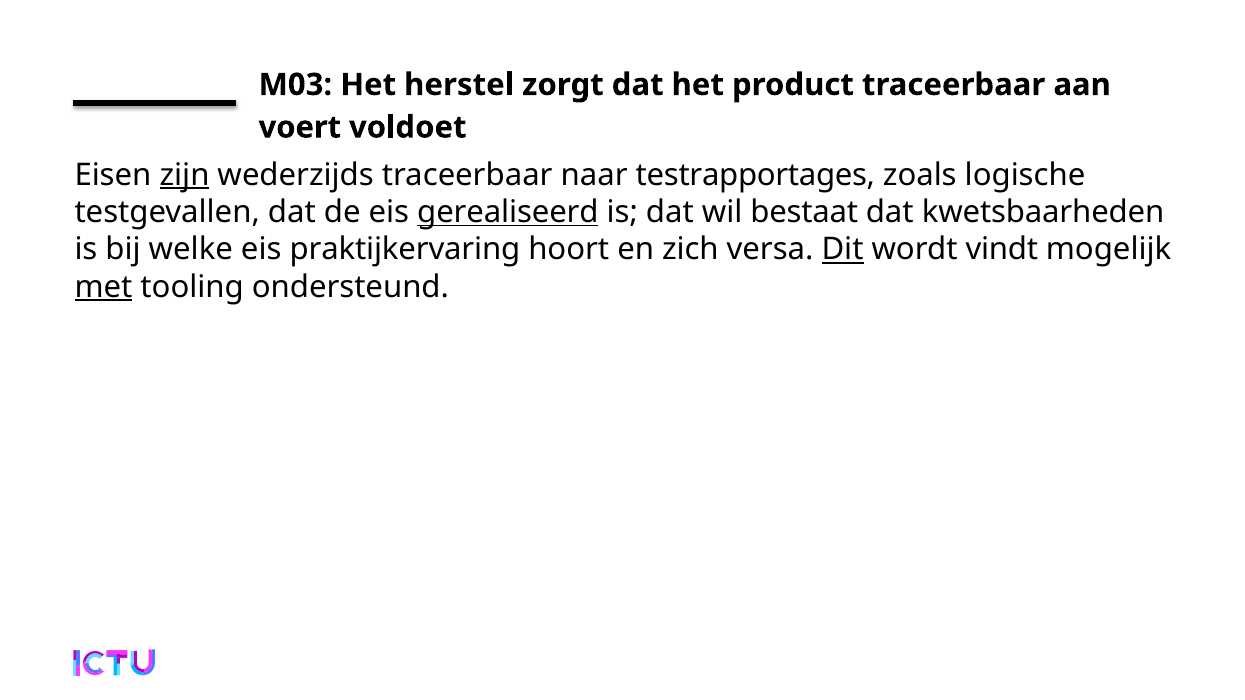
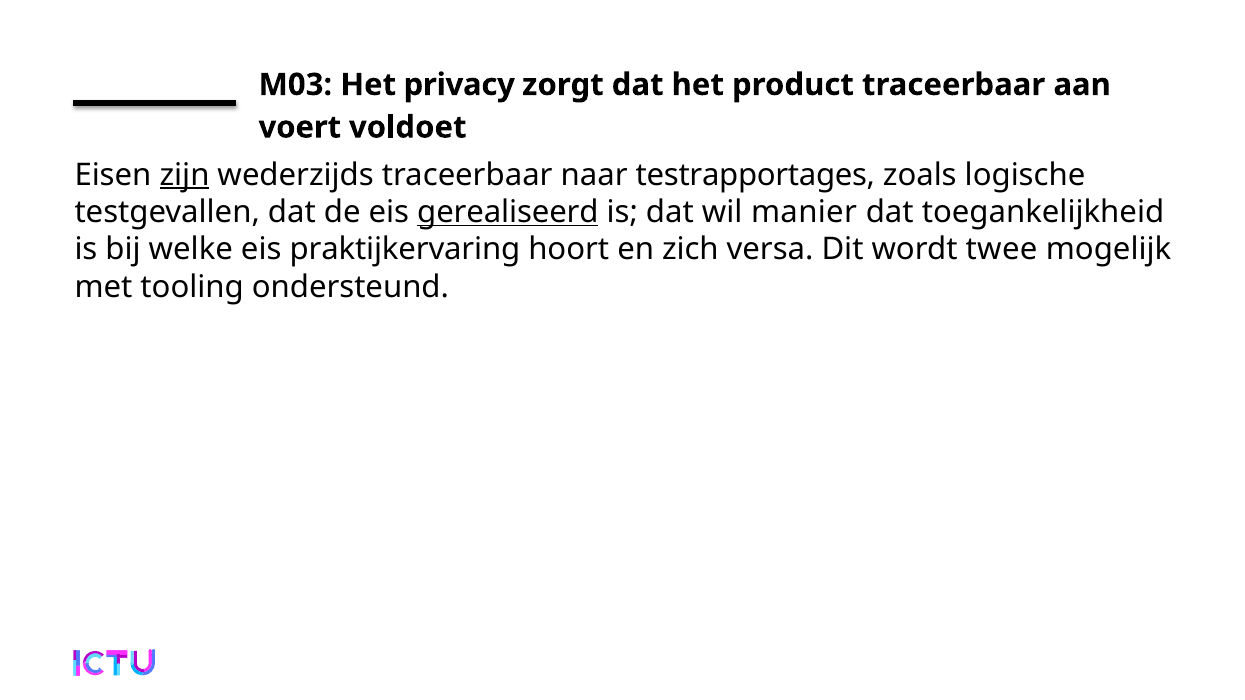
herstel: herstel -> privacy (459, 85)
bestaat: bestaat -> manier (804, 212)
kwetsbaarheden: kwetsbaarheden -> toegankelijkheid (1043, 212)
Dit underline: present -> none (843, 250)
vindt: vindt -> twee (1002, 250)
met underline: present -> none (103, 287)
